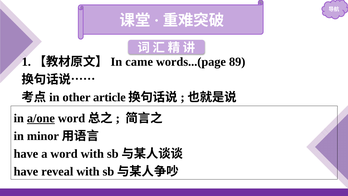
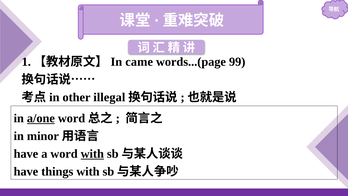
89: 89 -> 99 (237, 62)
article: article -> illegal (109, 97)
with underline: none -> present (92, 154)
reveal: reveal -> things (57, 171)
